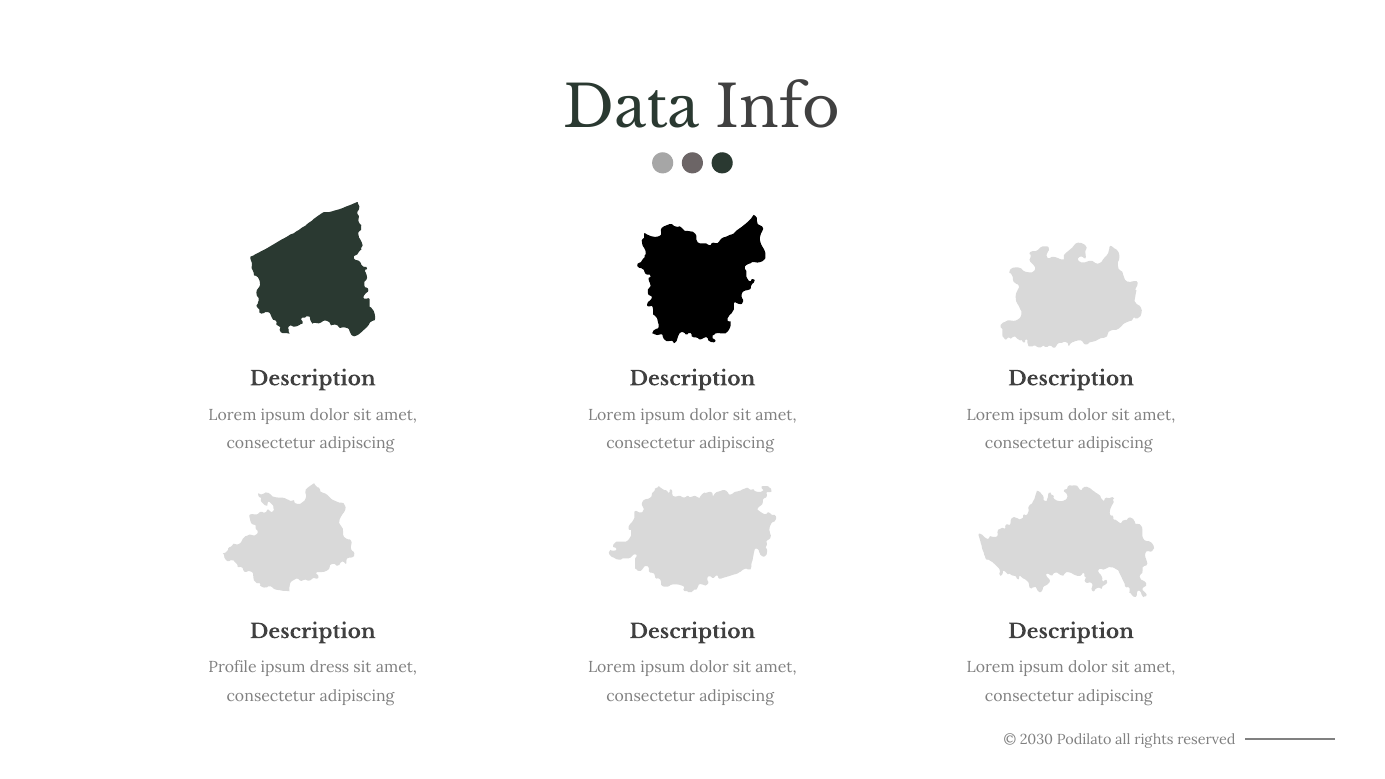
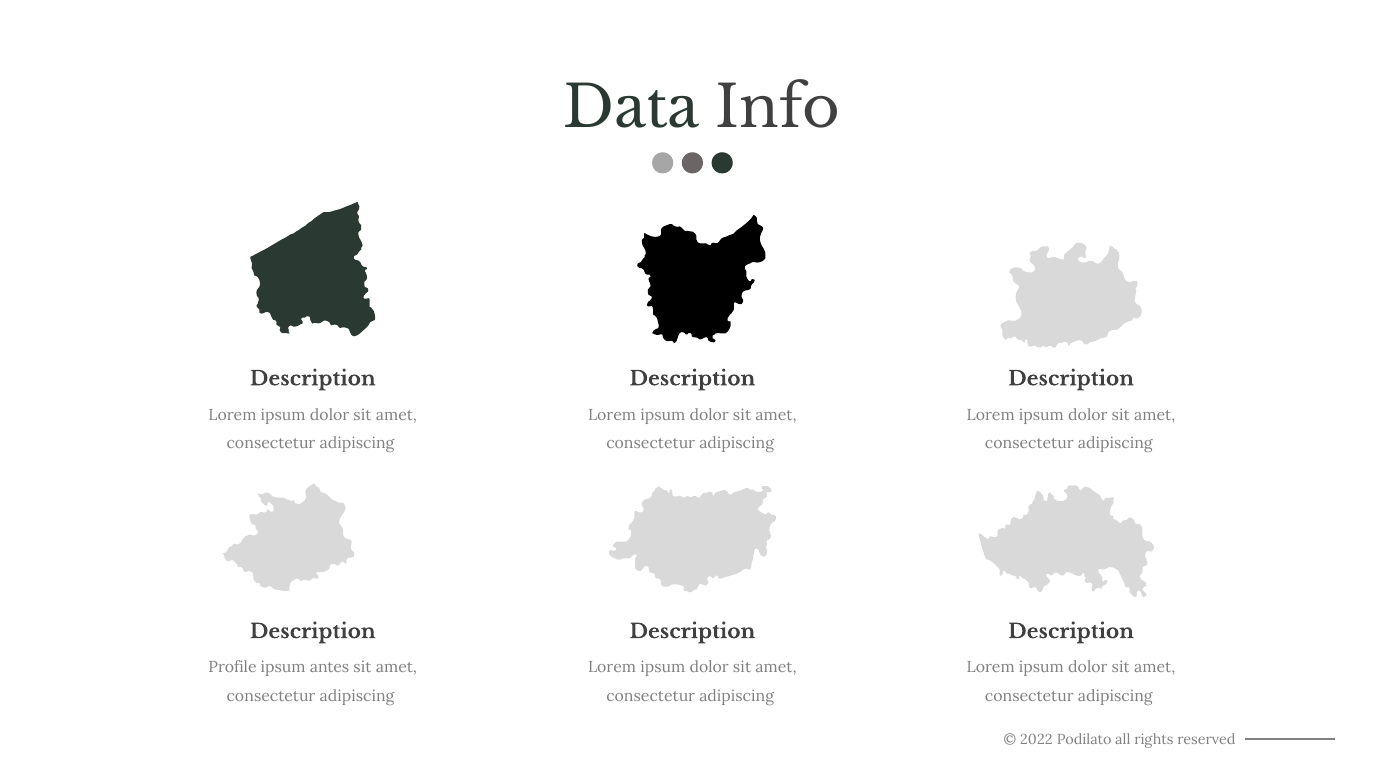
dress: dress -> antes (330, 668)
2030: 2030 -> 2022 (1036, 740)
